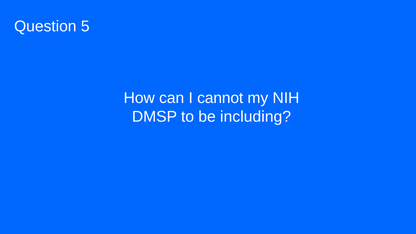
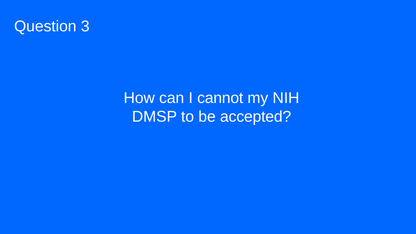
5: 5 -> 3 (85, 26)
including: including -> accepted (256, 117)
